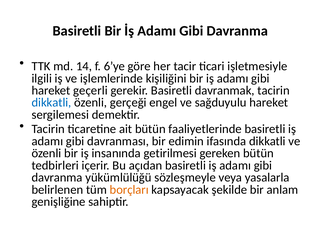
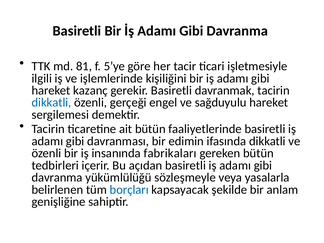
14: 14 -> 81 (84, 66)
6’ye: 6’ye -> 5’ye (114, 66)
geçerli: geçerli -> kazanç (91, 90)
getirilmesi: getirilmesi -> fabrikaları (170, 153)
borçları colour: orange -> blue (129, 190)
